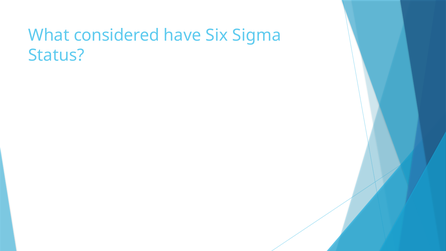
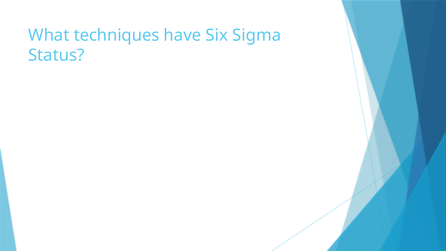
considered: considered -> techniques (117, 35)
